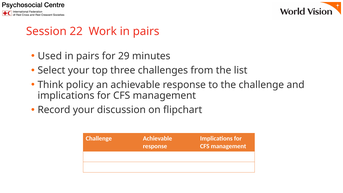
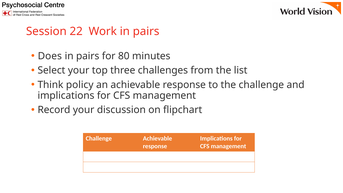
Used: Used -> Does (50, 56)
29: 29 -> 80 (124, 56)
